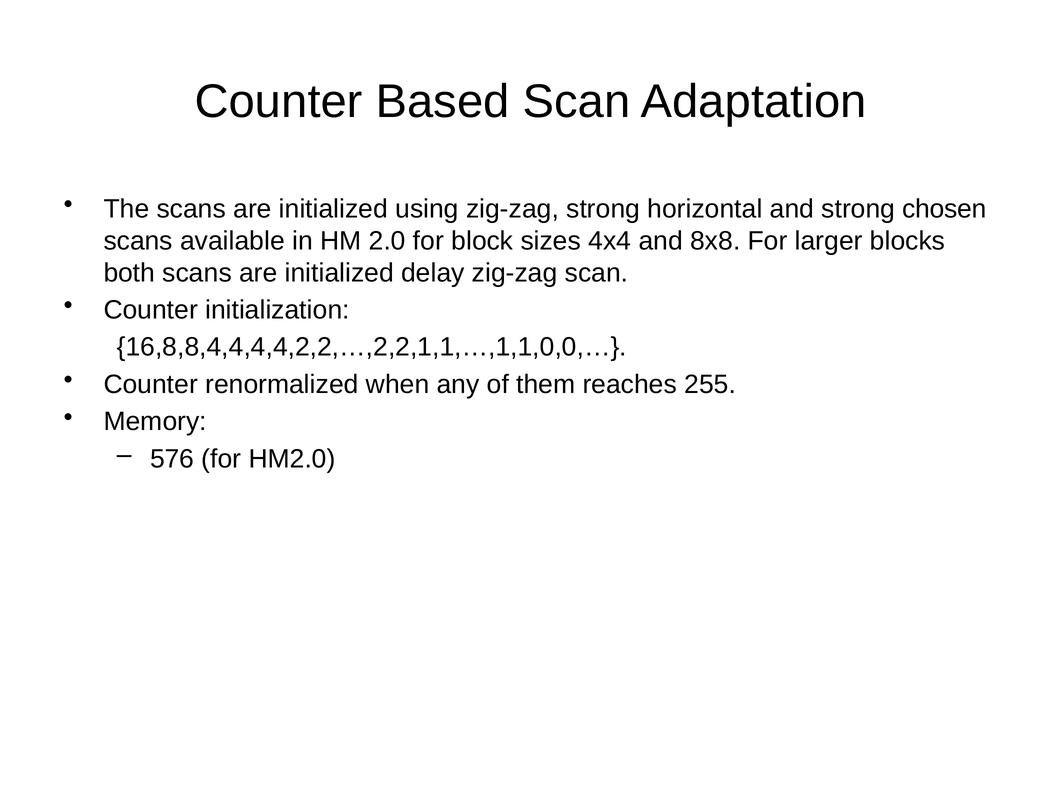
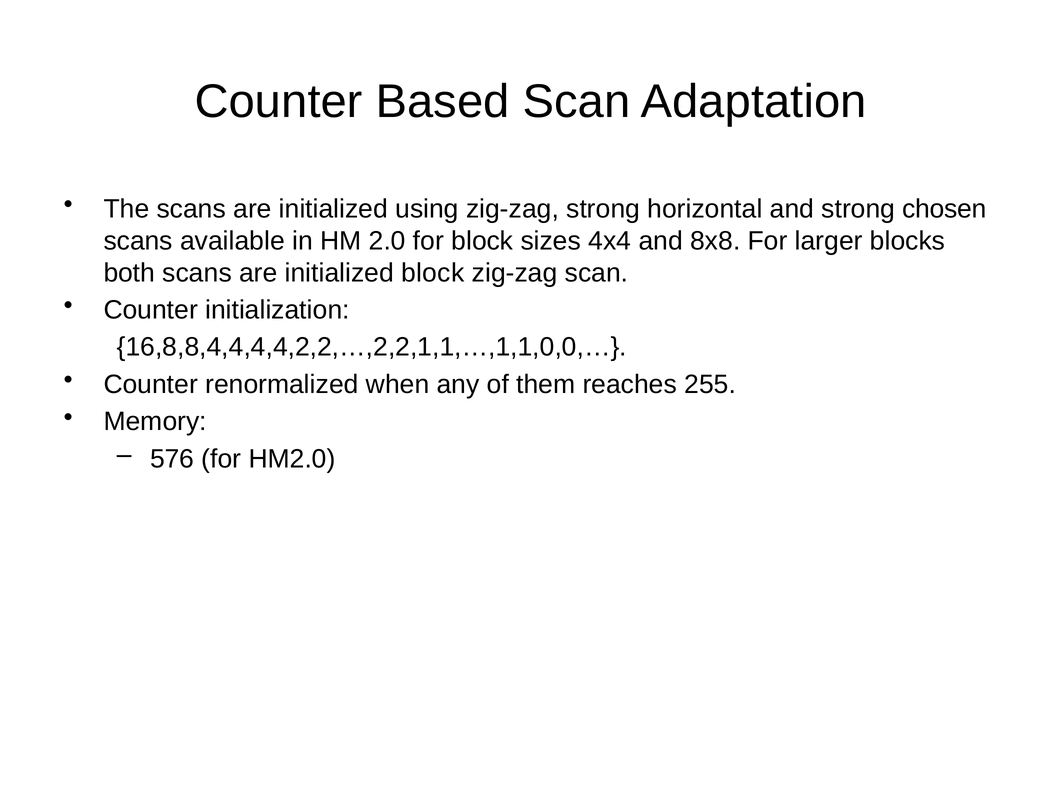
initialized delay: delay -> block (433, 273)
